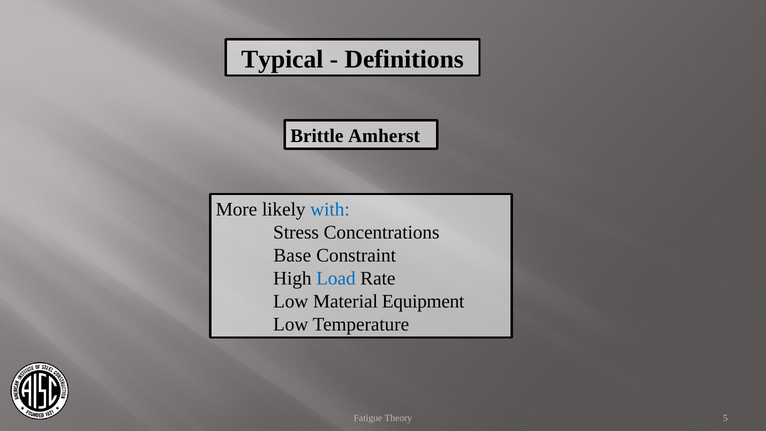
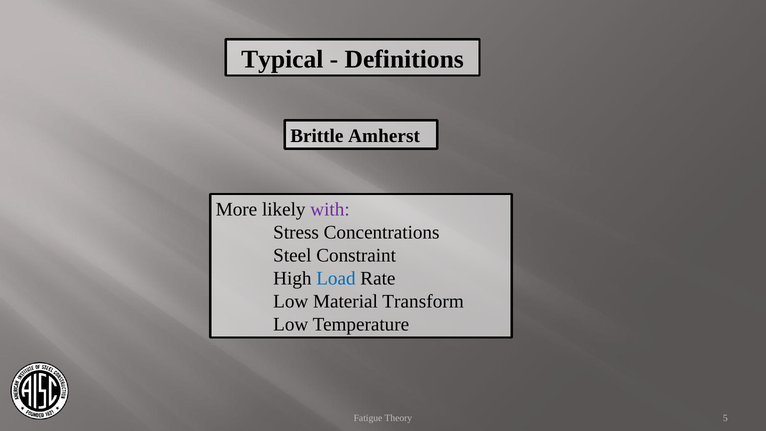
with colour: blue -> purple (330, 210)
Base: Base -> Steel (292, 256)
Equipment: Equipment -> Transform (423, 302)
